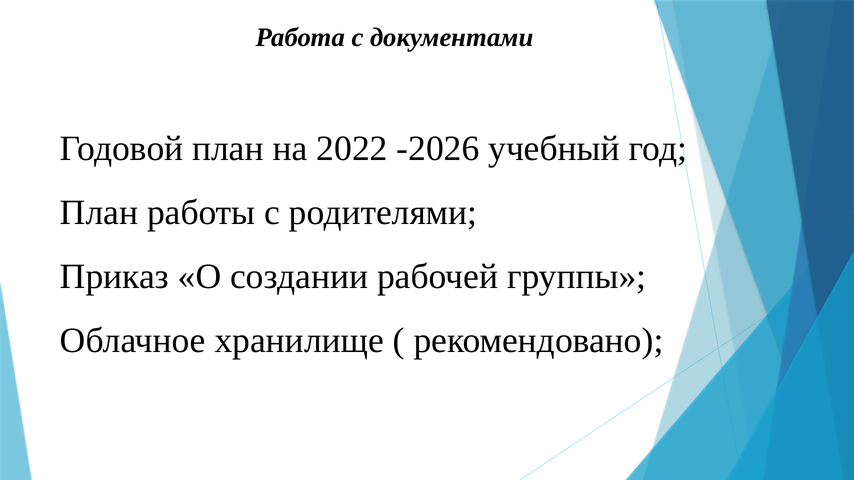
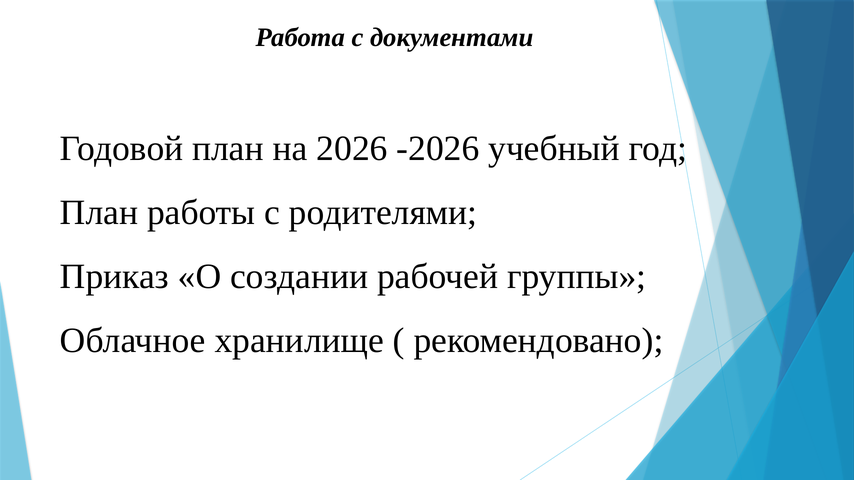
2022: 2022 -> 2026 (352, 149)
